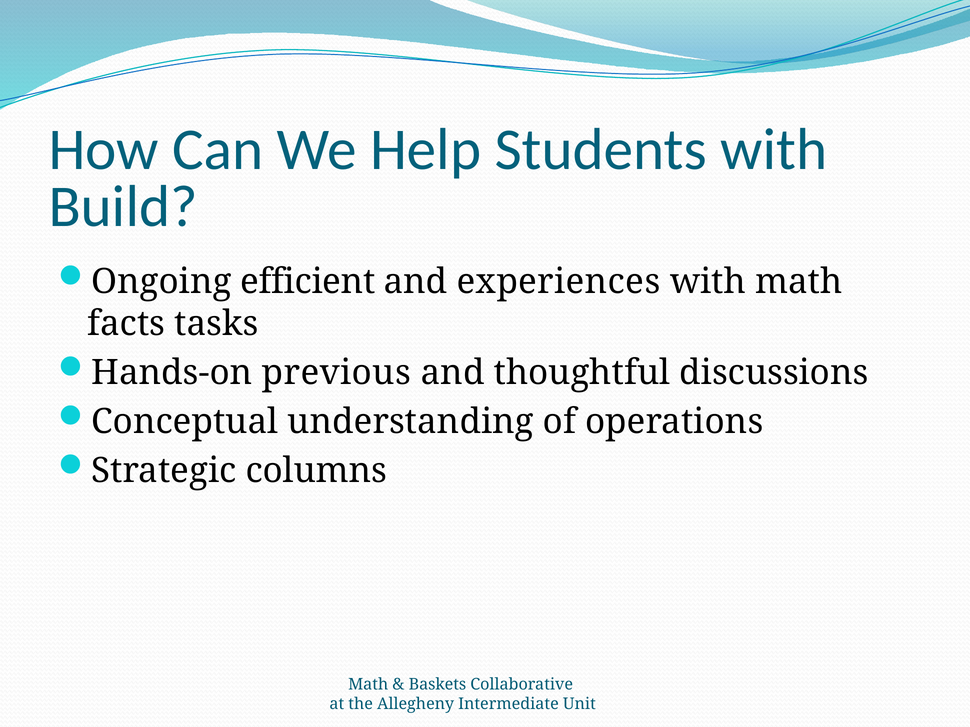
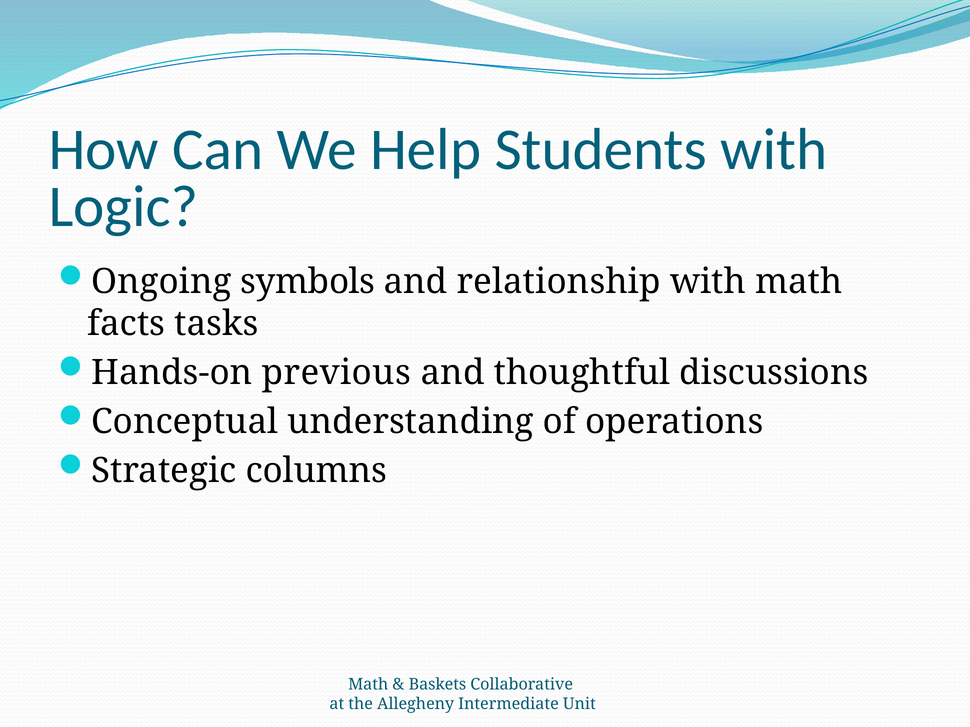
Build: Build -> Logic (123, 207)
efficient: efficient -> symbols (308, 282)
experiences: experiences -> relationship (559, 282)
